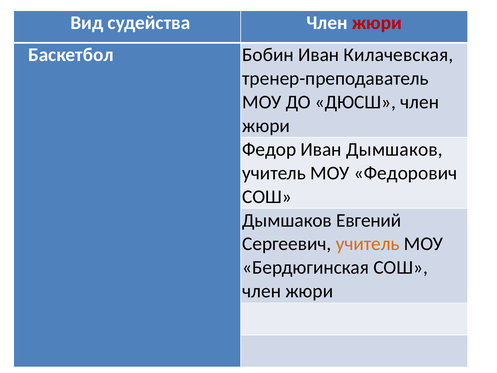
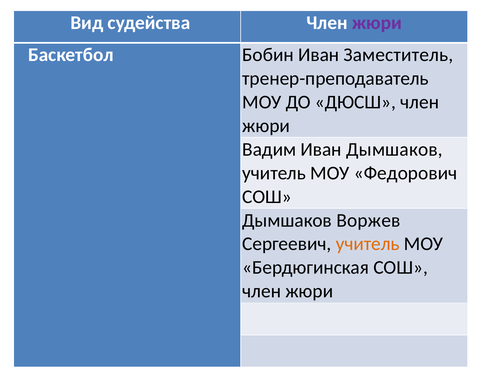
жюри colour: red -> purple (377, 23)
Килачевская: Килачевская -> Заместитель (398, 55)
Федор: Федор -> Вадим (269, 149)
Евгений: Евгений -> Воржев (369, 220)
